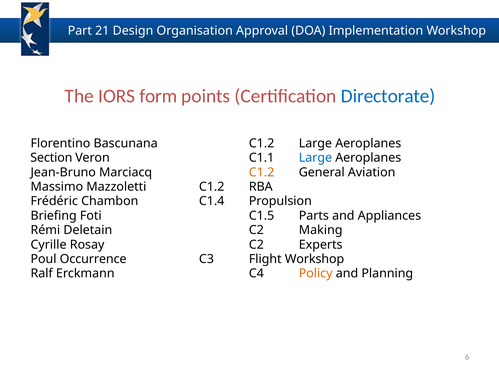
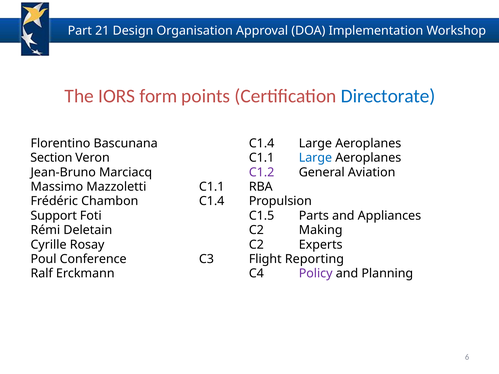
Bascunana C1.2: C1.2 -> C1.4 (262, 143)
C1.2 colour: orange -> purple (262, 172)
Mazzoletti C1.2: C1.2 -> C1.1 (212, 187)
Briefing: Briefing -> Support (54, 216)
Occurrence: Occurrence -> Conference (93, 259)
Flight Workshop: Workshop -> Reporting (314, 259)
Policy colour: orange -> purple (316, 274)
